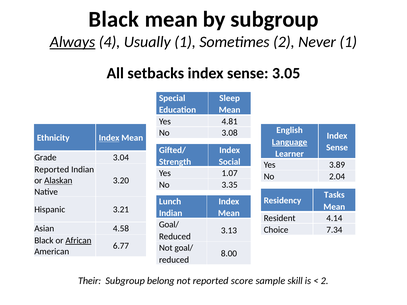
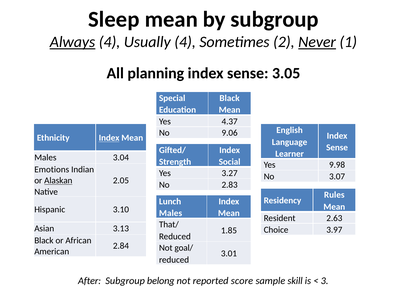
Black: Black -> Sleep (114, 19)
Usually 1: 1 -> 4 (185, 42)
Never underline: none -> present (317, 42)
setbacks: setbacks -> planning (156, 73)
Sleep: Sleep -> Black (230, 98)
4.81: 4.81 -> 4.37 (230, 121)
3.08: 3.08 -> 9.06 (230, 133)
Language underline: present -> none (290, 142)
Grade: Grade -> Males (45, 158)
3.89: 3.89 -> 9.98 (337, 165)
Reported: Reported -> Emotions (52, 170)
1.07: 1.07 -> 3.27 (230, 173)
2.04: 2.04 -> 3.07 (337, 177)
3.20: 3.20 -> 2.05 (121, 181)
3.35: 3.35 -> 2.83 (230, 185)
Tasks: Tasks -> Rules (334, 195)
3.21: 3.21 -> 3.10 (121, 210)
Indian: Indian -> Males (171, 213)
4.14: 4.14 -> 2.63 (334, 218)
Goal/: Goal/ -> That/ (169, 225)
4.58: 4.58 -> 3.13 (121, 229)
7.34: 7.34 -> 3.97 (334, 230)
3.13: 3.13 -> 1.85 (229, 231)
African underline: present -> none (78, 241)
6.77: 6.77 -> 2.84 (121, 246)
8.00: 8.00 -> 3.01 (229, 254)
Their: Their -> After (90, 281)
2: 2 -> 3 (325, 281)
